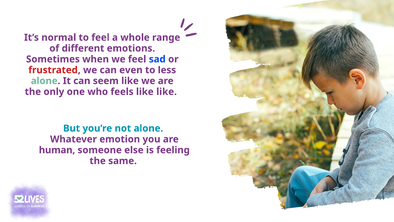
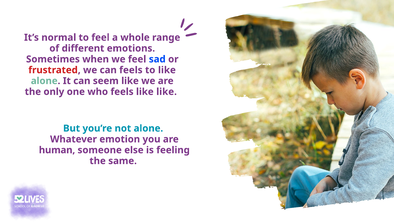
can even: even -> feels (131, 70)
to less: less -> like (167, 70)
